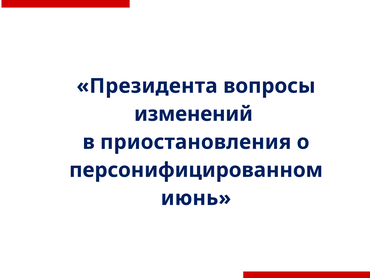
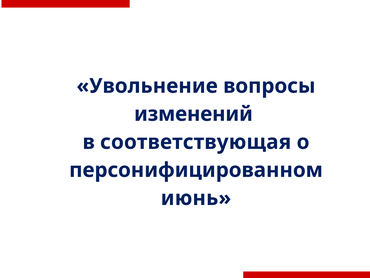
Президента: Президента -> Увольнение (147, 86)
приостановления: приостановления -> соответствующая (196, 142)
